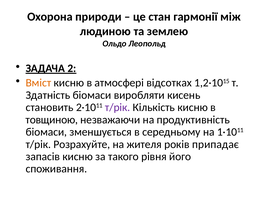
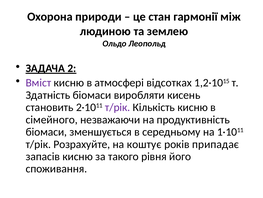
Вміст colour: orange -> purple (38, 83)
товщиною: товщиною -> сімейного (52, 119)
жителя: жителя -> коштує (144, 144)
